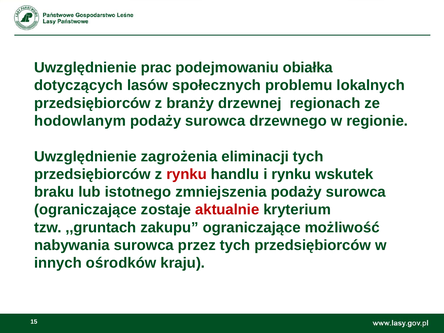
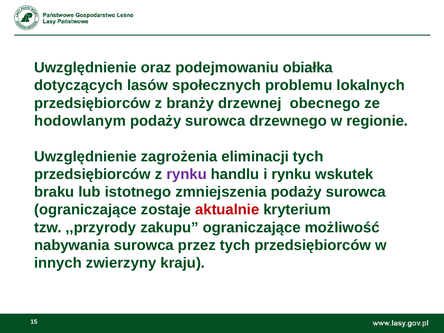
prac: prac -> oraz (156, 68)
regionach: regionach -> obecnego (325, 103)
rynku colour: red -> purple (187, 174)
,,gruntach: ,,gruntach -> ,,przyrody (101, 227)
ośrodków: ośrodków -> zwierzyny (121, 263)
